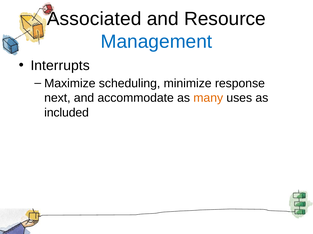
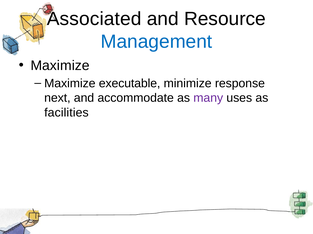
Interrupts: Interrupts -> Maximize (60, 66)
scheduling: scheduling -> executable (130, 84)
many colour: orange -> purple (208, 98)
included: included -> facilities (66, 113)
